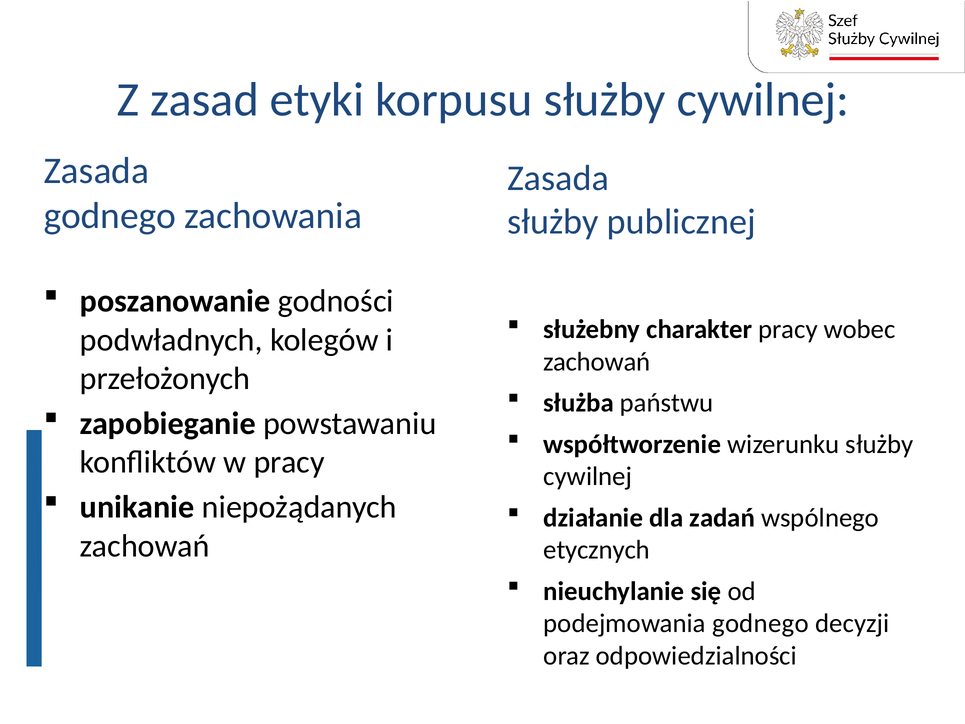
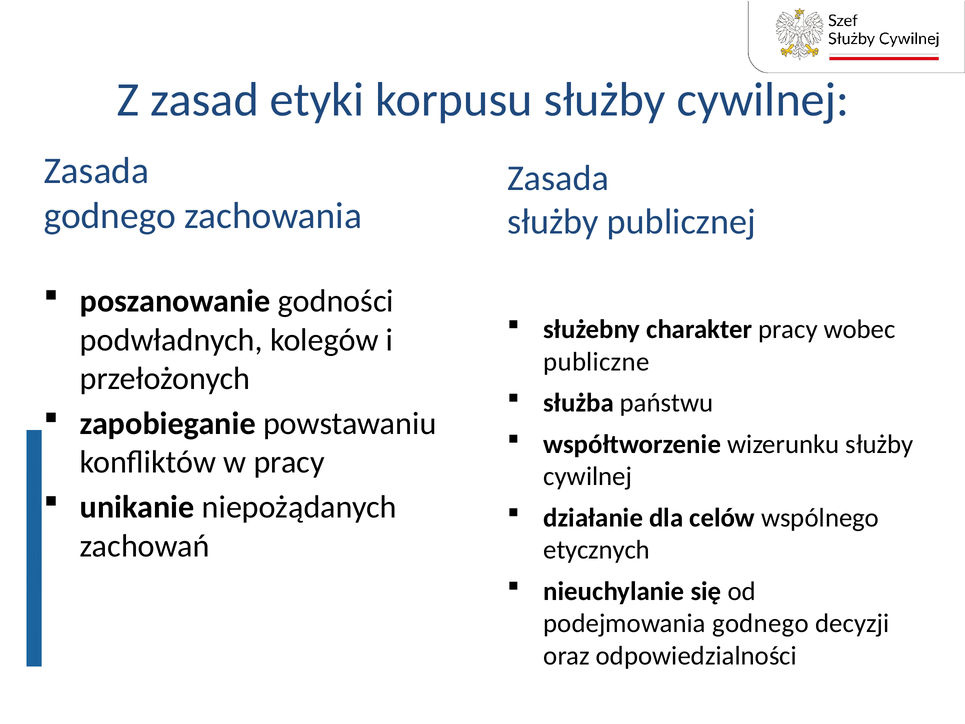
zachowań: zachowań -> publiczne (596, 362)
zadań: zadań -> celów (722, 518)
